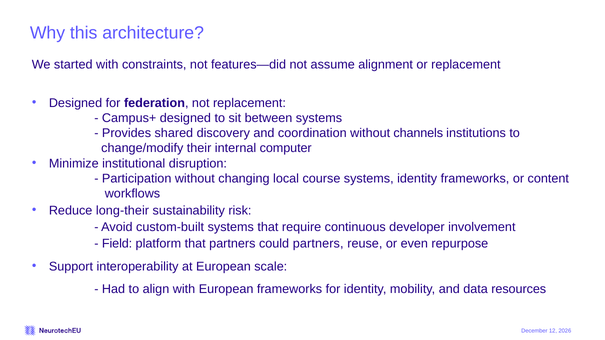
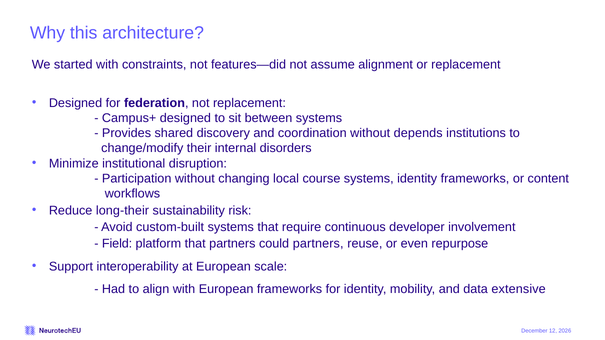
channels: channels -> depends (418, 133)
computer: computer -> disorders (286, 148)
resources: resources -> extensive (519, 289)
